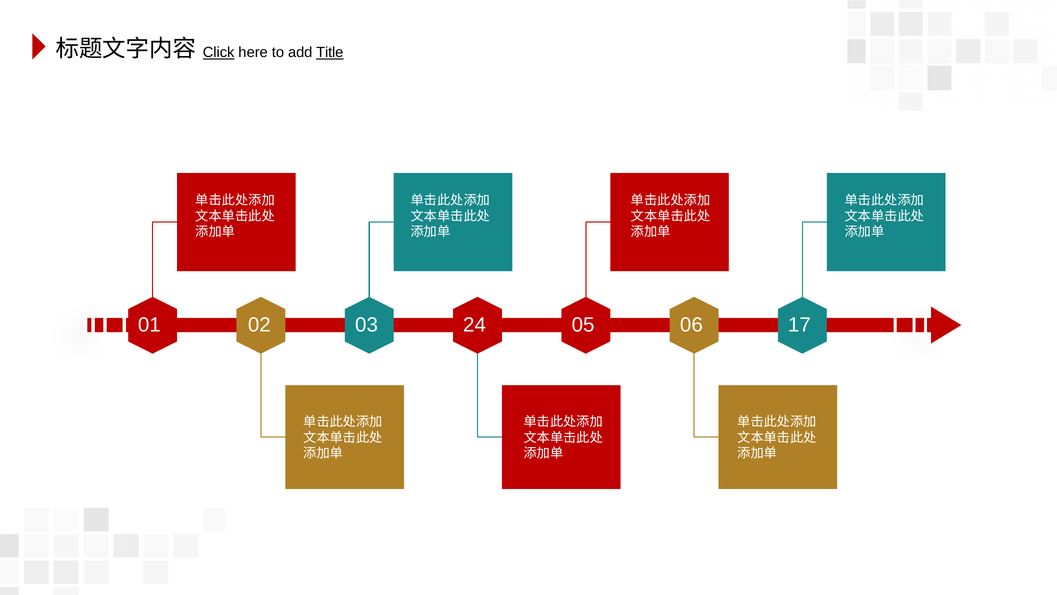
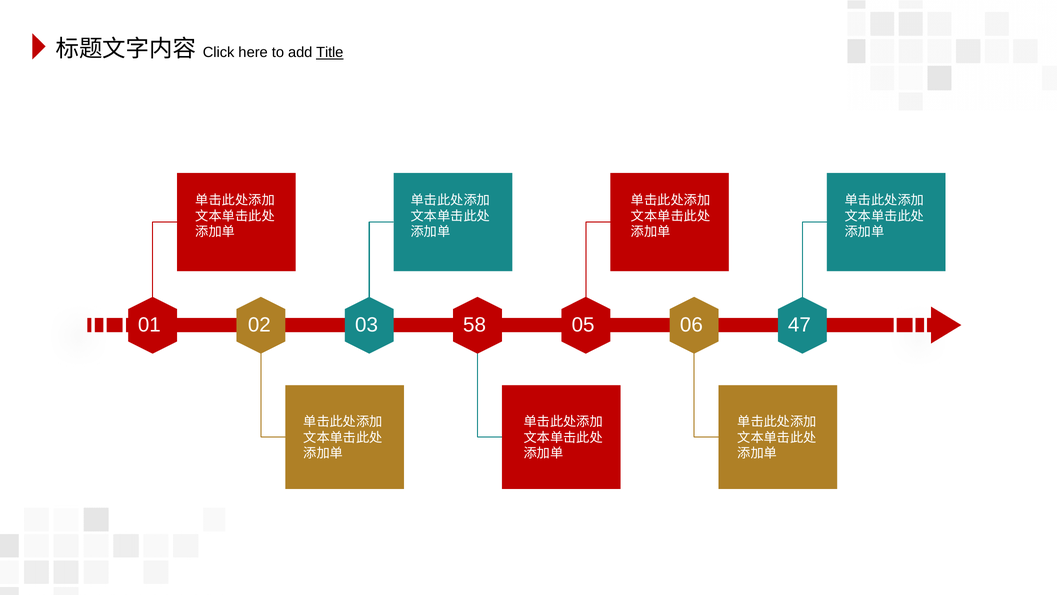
Click underline: present -> none (219, 53)
24: 24 -> 58 (475, 325)
17: 17 -> 47 (799, 325)
